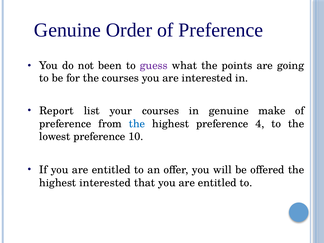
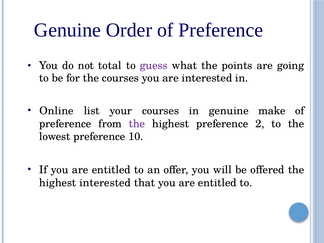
been: been -> total (110, 66)
Report: Report -> Online (56, 111)
the colour: blue -> purple (137, 124)
4: 4 -> 2 (260, 124)
